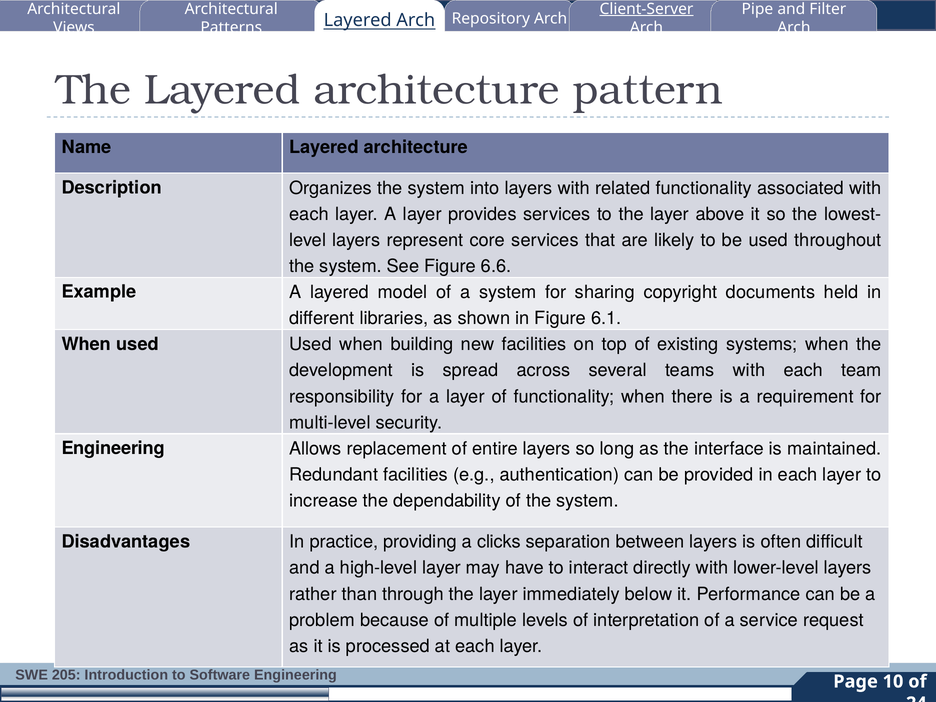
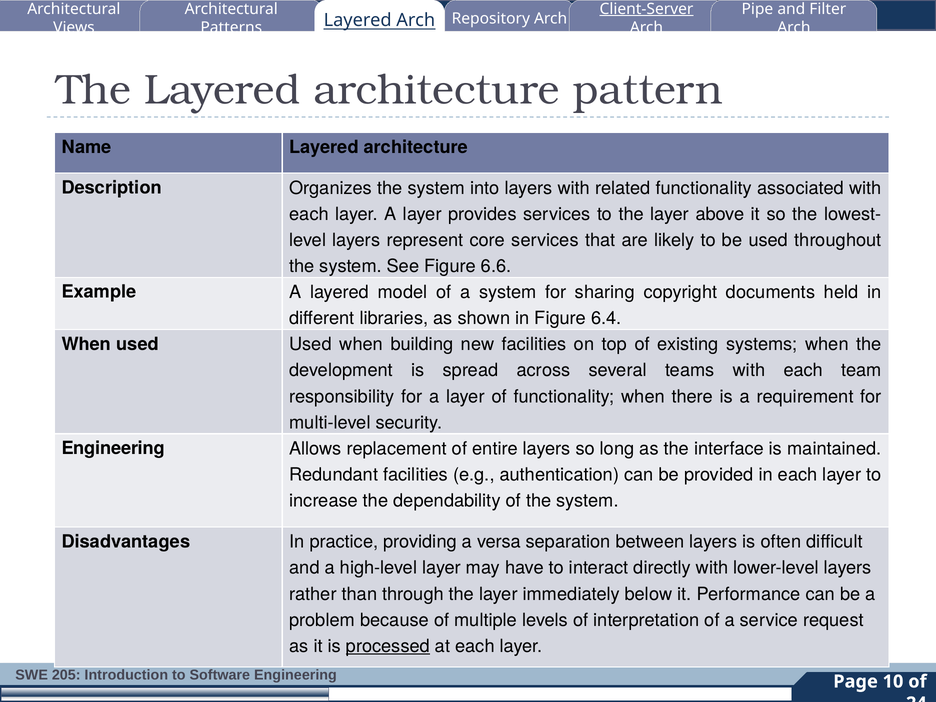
6.1: 6.1 -> 6.4 (606, 318)
clicks: clicks -> versa (499, 542)
processed underline: none -> present (388, 646)
